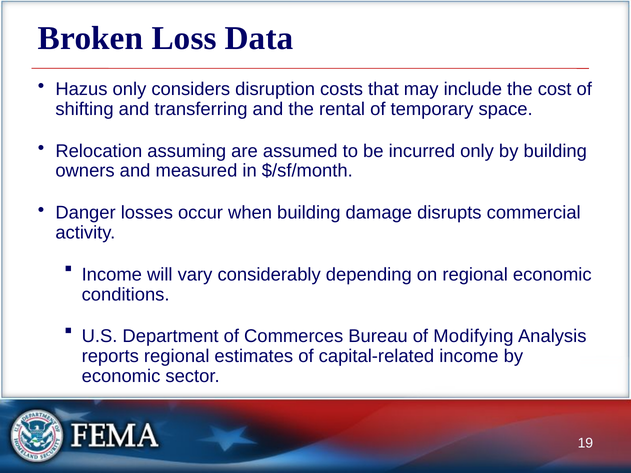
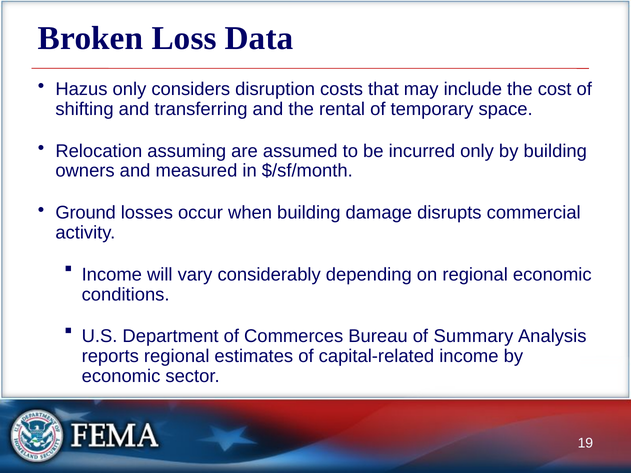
Danger: Danger -> Ground (86, 213)
Modifying: Modifying -> Summary (473, 337)
